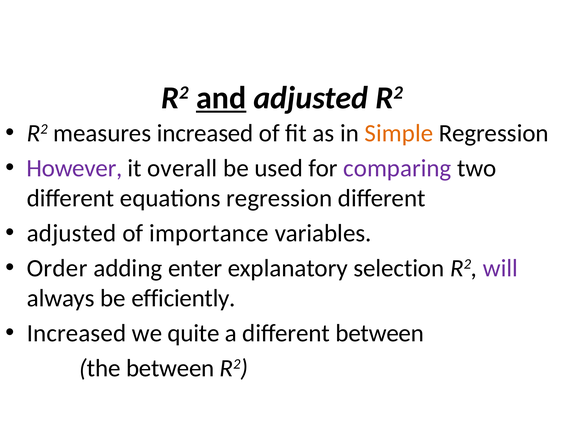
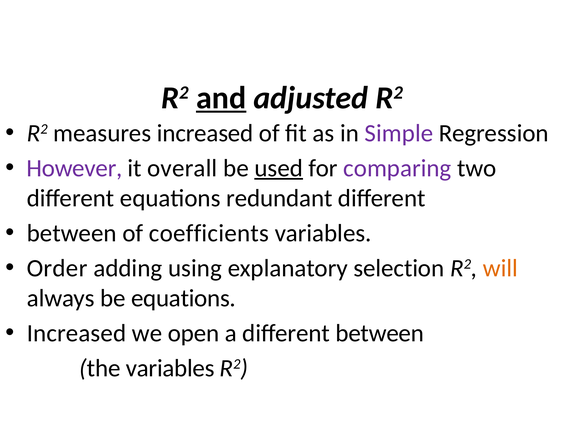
Simple colour: orange -> purple (399, 133)
used underline: none -> present (279, 168)
equations regression: regression -> redundant (279, 198)
adjusted: adjusted -> between (72, 233)
importance: importance -> coefficients (209, 233)
enter: enter -> using (195, 268)
will colour: purple -> orange (500, 268)
be efficiently: efficiently -> equations (183, 298)
quite: quite -> open (194, 333)
the between: between -> variables (170, 368)
